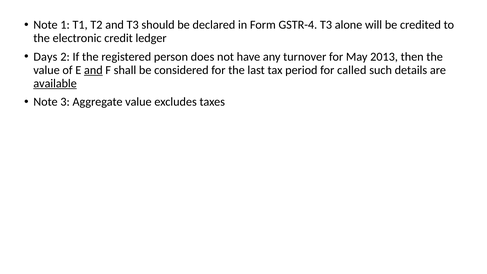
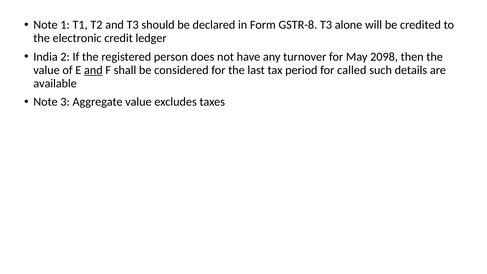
GSTR-4: GSTR-4 -> GSTR-8 (298, 25)
Days: Days -> India (46, 57)
2013: 2013 -> 2098 (384, 57)
available underline: present -> none (55, 83)
